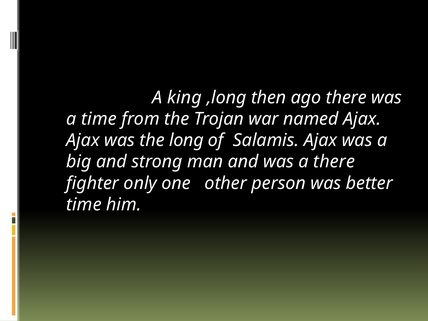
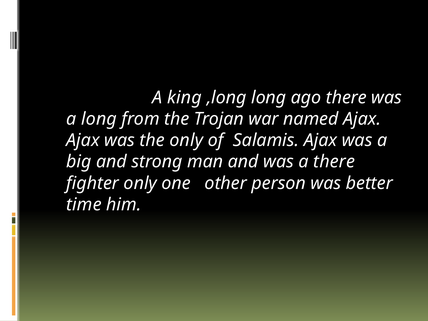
,long then: then -> long (269, 98)
a time: time -> long (99, 119)
the long: long -> only (186, 140)
